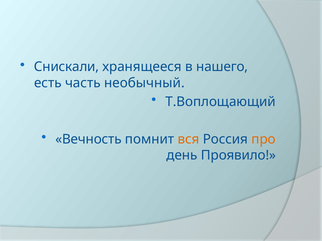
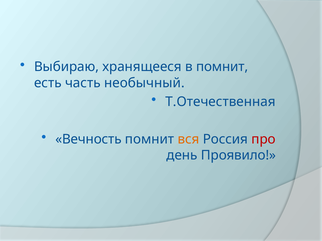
Снискали: Снискали -> Выбираю (66, 67)
в нашего: нашего -> помнит (222, 67)
Т.Воплощающий: Т.Воплощающий -> Т.Отечественная (221, 102)
про colour: orange -> red (264, 139)
